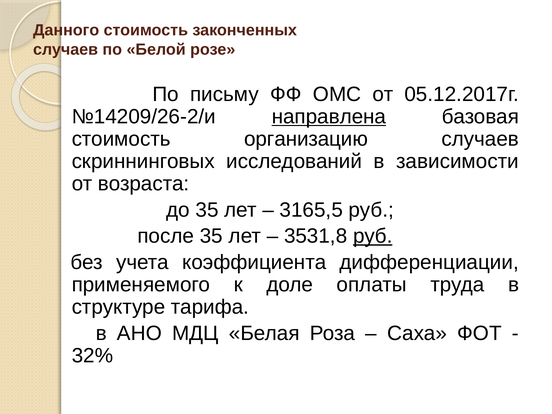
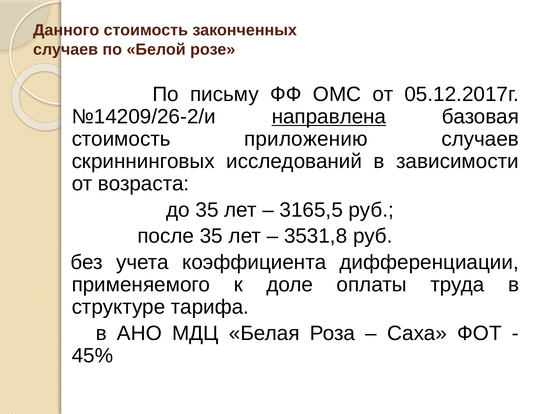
организацию: организацию -> приложению (306, 139)
руб underline: present -> none (373, 236)
32%: 32% -> 45% (92, 356)
